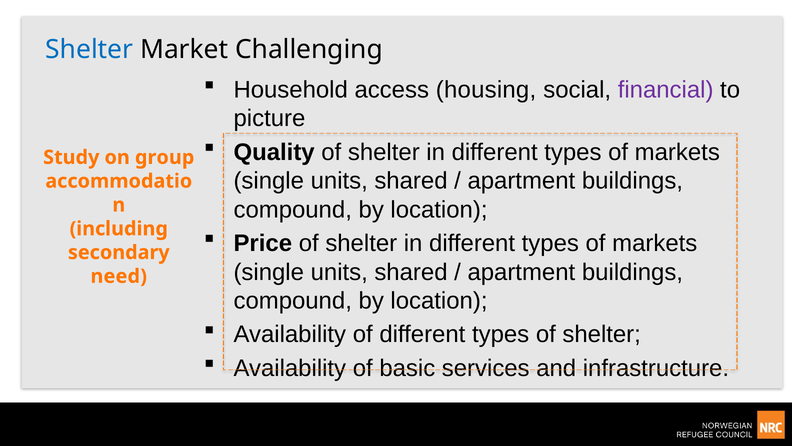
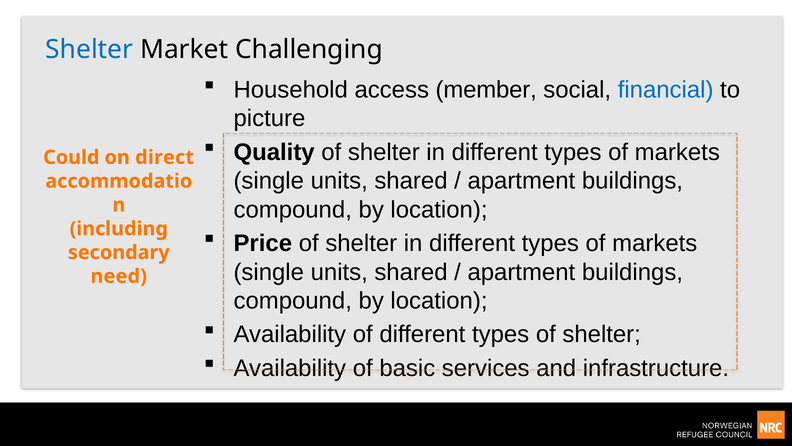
housing: housing -> member (486, 90)
financial colour: purple -> blue (666, 90)
Study: Study -> Could (71, 157)
group: group -> direct (165, 157)
